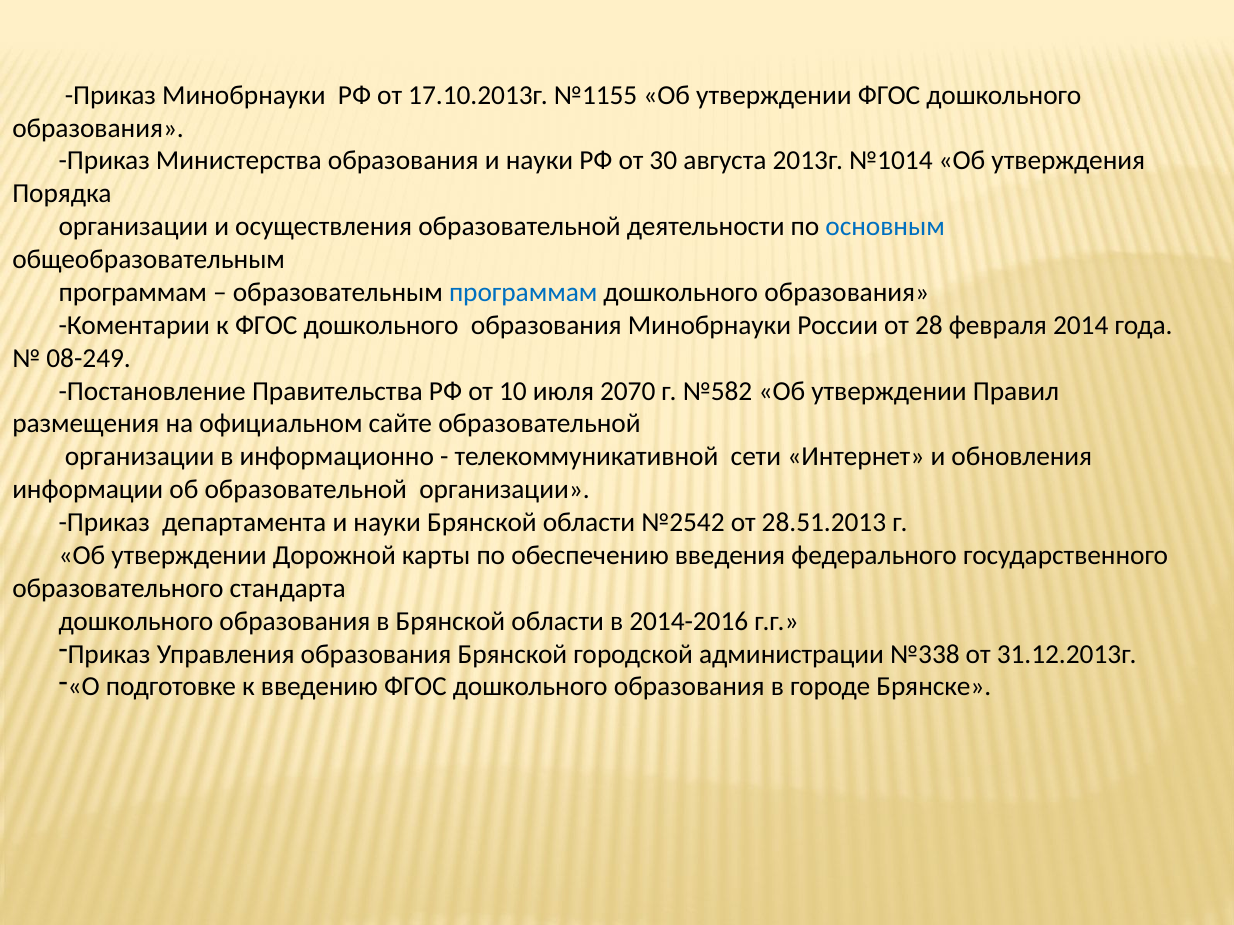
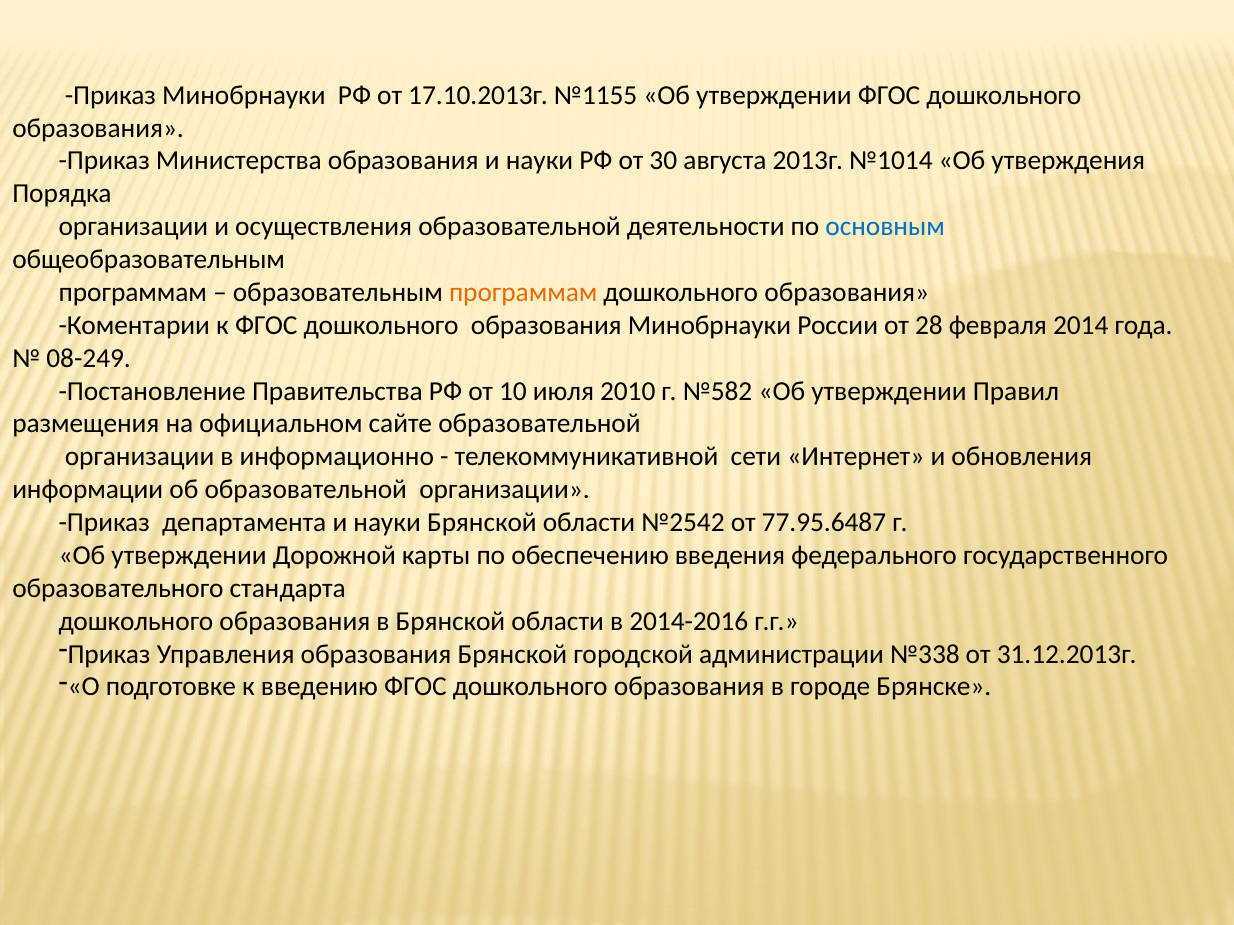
программам colour: blue -> orange (523, 293)
2070: 2070 -> 2010 (628, 391)
28.51.2013: 28.51.2013 -> 77.95.6487 (824, 523)
